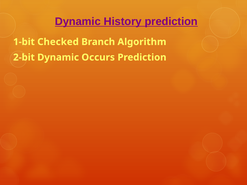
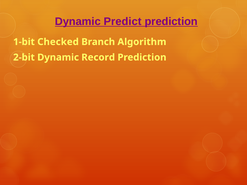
History: History -> Predict (123, 21)
Occurs: Occurs -> Record (98, 57)
